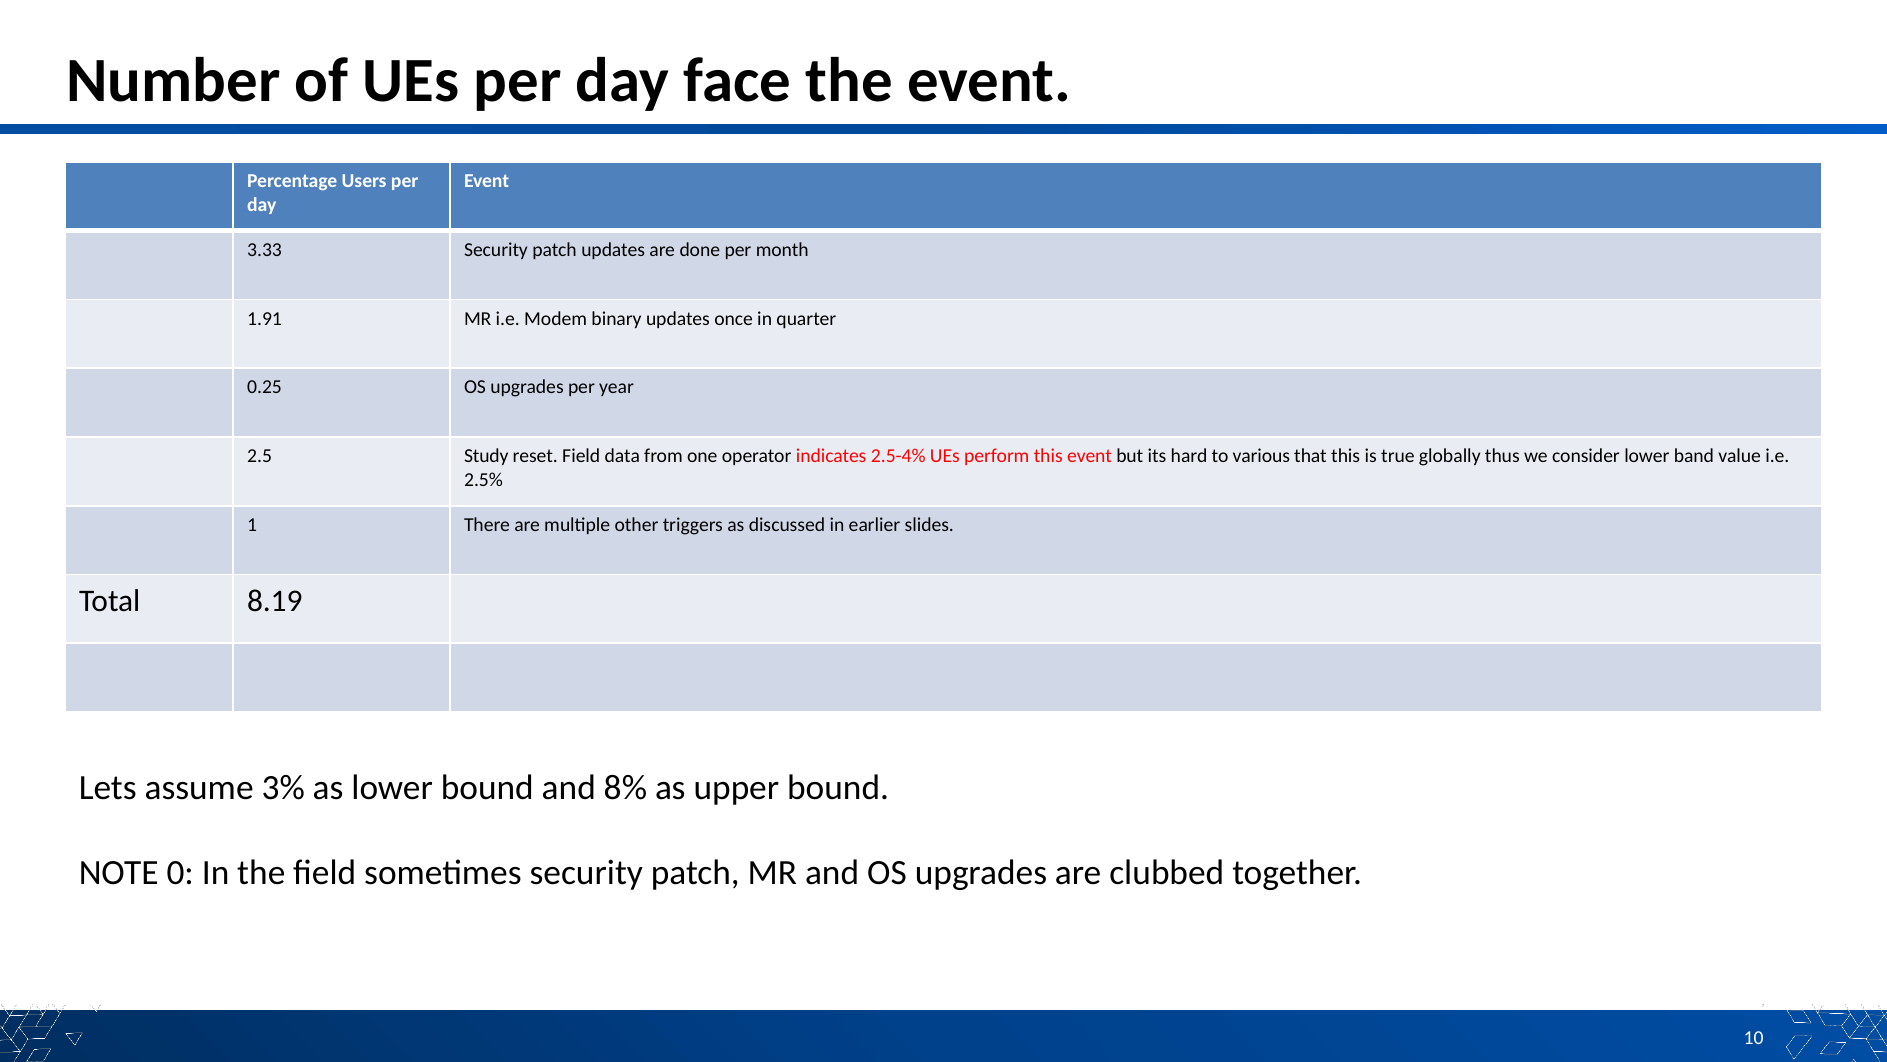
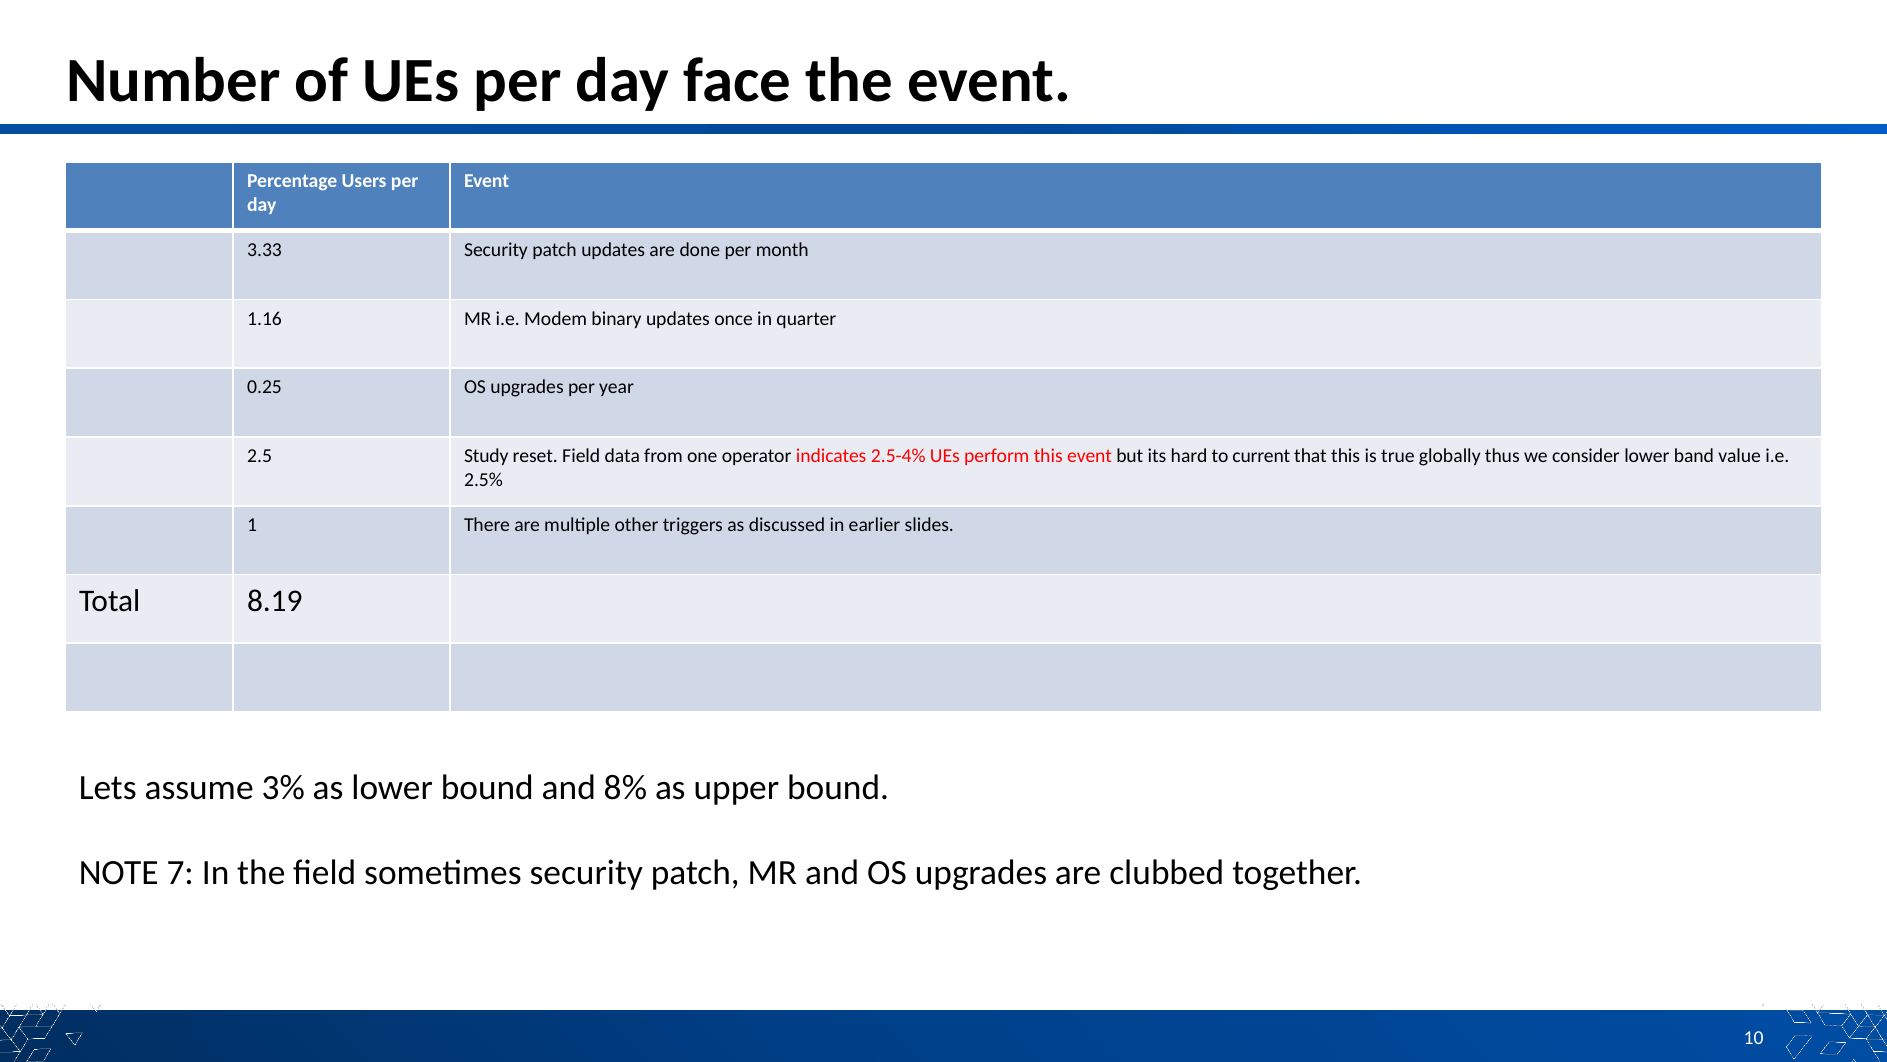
1.91: 1.91 -> 1.16 (265, 319)
various: various -> current (1261, 456)
0: 0 -> 7 (180, 873)
